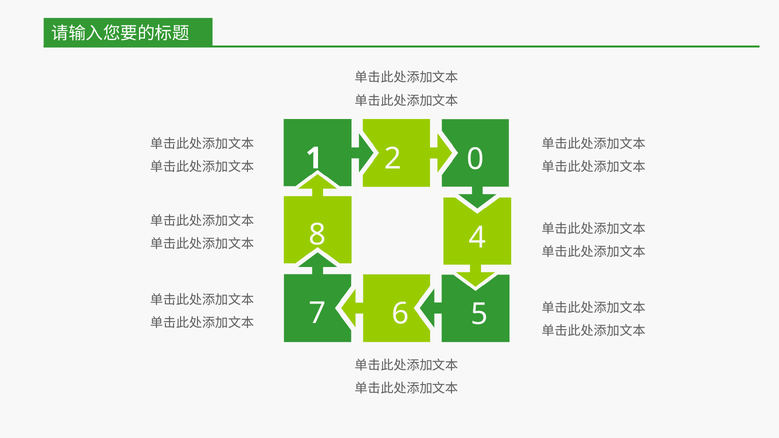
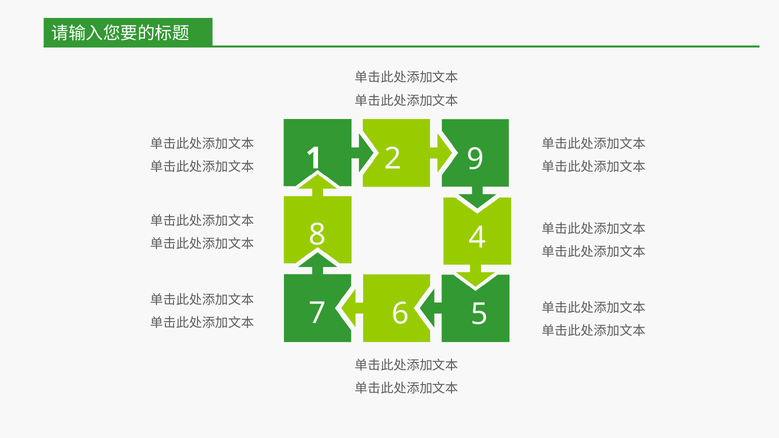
0: 0 -> 9 (475, 159)
